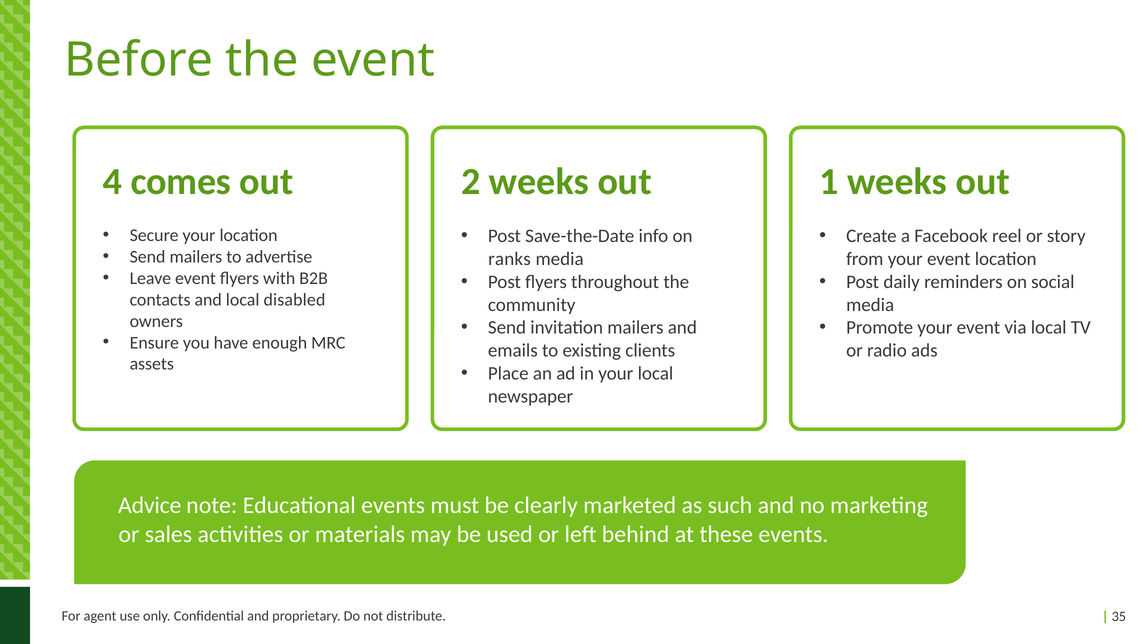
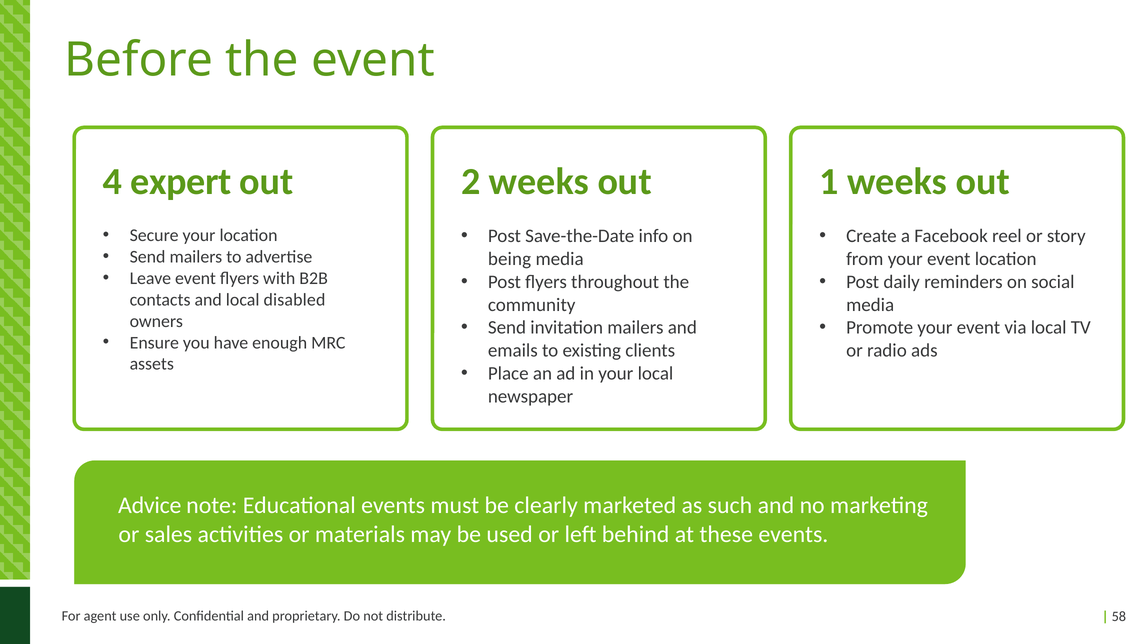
comes: comes -> expert (181, 182)
ranks: ranks -> being (510, 259)
35: 35 -> 58 (1119, 616)
